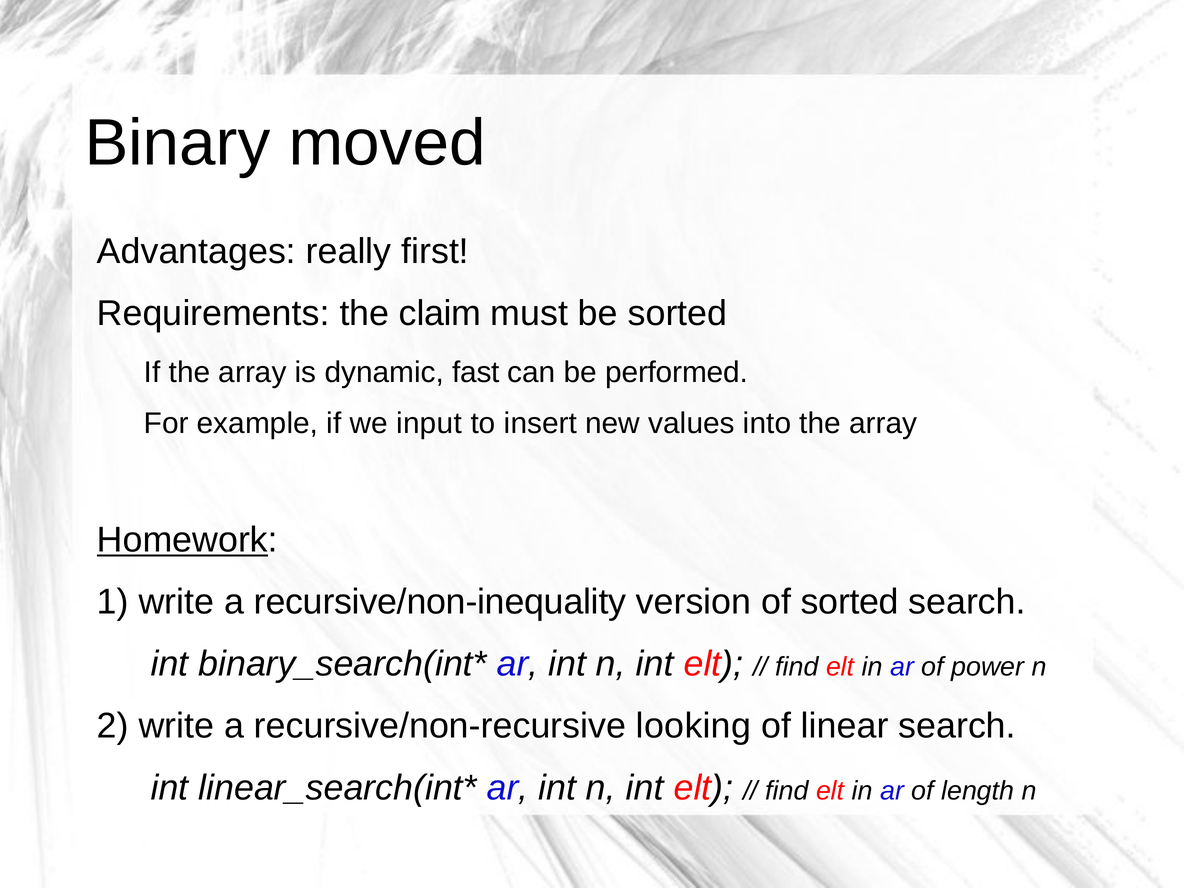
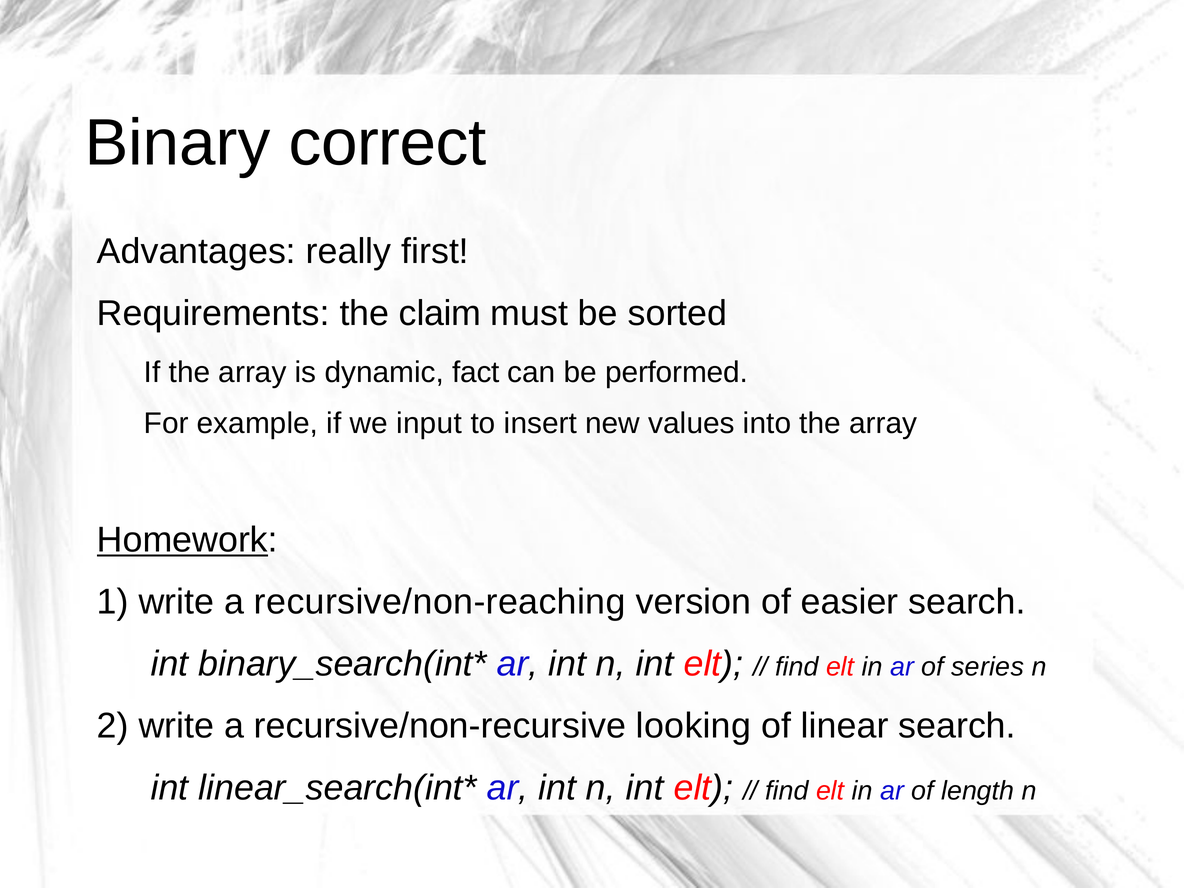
moved: moved -> correct (388, 143)
fast: fast -> fact (476, 372)
recursive/non-inequality: recursive/non-inequality -> recursive/non-reaching (440, 602)
of sorted: sorted -> easier (850, 602)
power: power -> series (988, 667)
